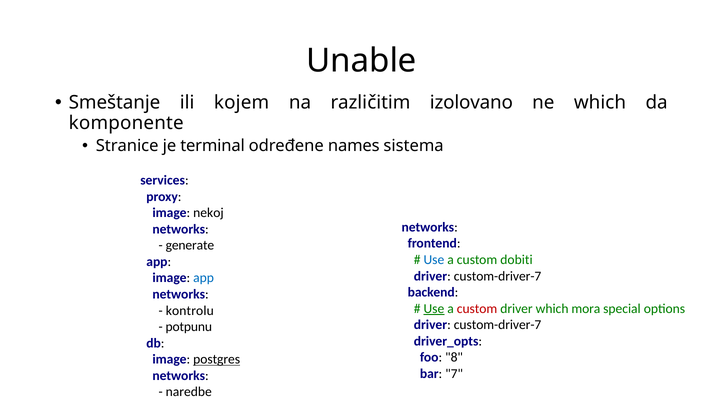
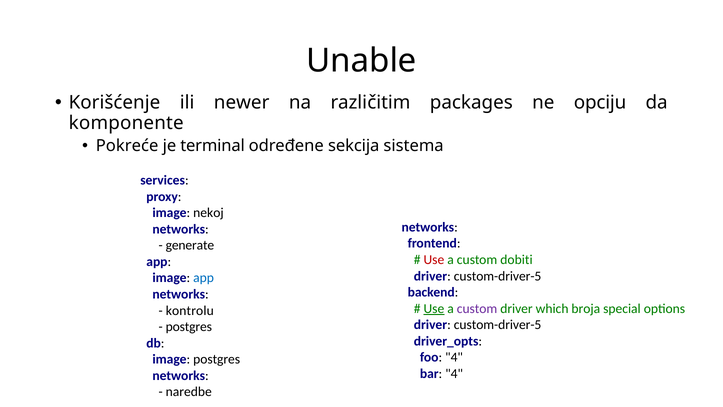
Smeštanje: Smeštanje -> Korišćenje (114, 103)
kojem: kojem -> newer (242, 103)
izolovano: izolovano -> packages (471, 103)
ne which: which -> opciju (600, 103)
Stranice: Stranice -> Pokreće (127, 146)
names: names -> sekcija (354, 146)
Use colour: blue -> red (434, 260)
custom-driver-7: custom-driver-7 -> custom-driver-5 (498, 276)
custom colour: red -> purple (477, 308)
mora: mora -> broja (586, 308)
custom-driver-7: custom-driver-7 -> custom-driver-5 (498, 325)
potpunu: potpunu -> postgres (189, 327)
foo 8: 8 -> 4 (454, 357)
postgres underline: present -> none (217, 359)
bar 7: 7 -> 4 (454, 373)
